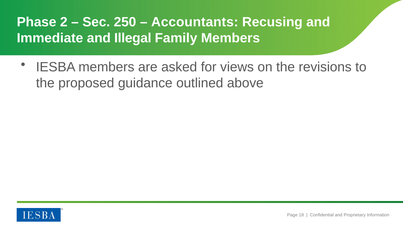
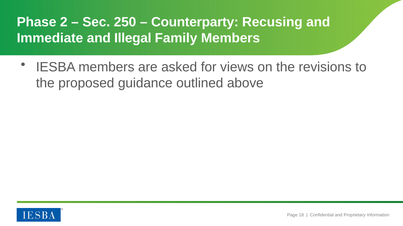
Accountants: Accountants -> Counterparty (195, 22)
